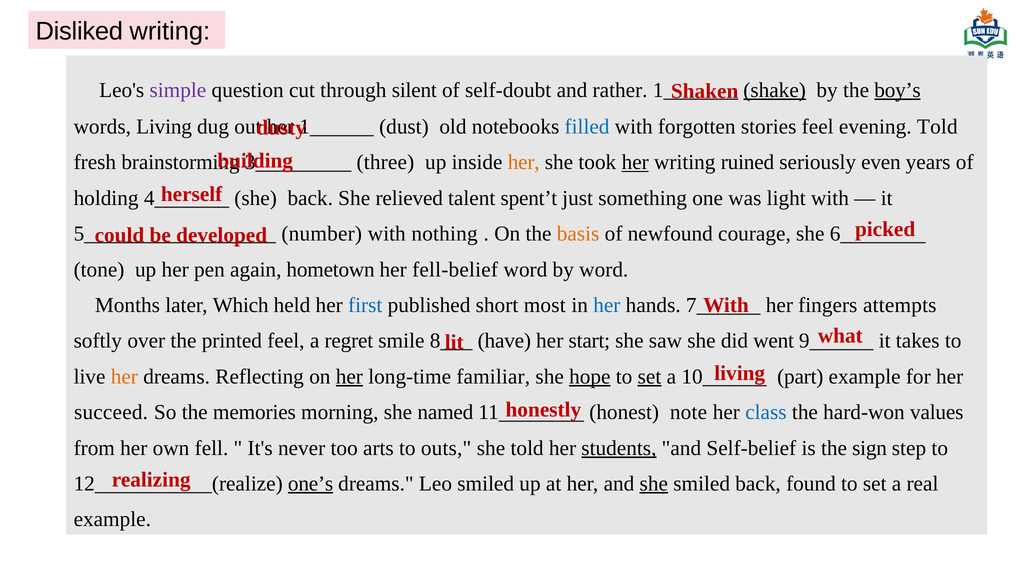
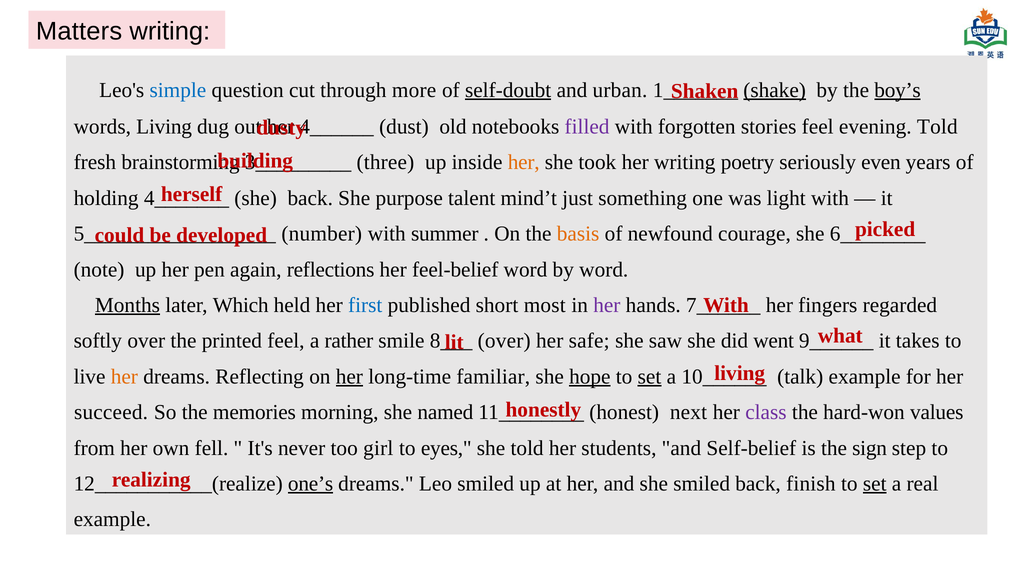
Disliked: Disliked -> Matters (79, 32)
simple colour: purple -> blue (178, 90)
silent: silent -> more (414, 90)
self‑doubt underline: none -> present (508, 90)
rather: rather -> urban (620, 90)
1______: 1______ -> 4______ (337, 127)
filled colour: blue -> purple (587, 127)
her underline: present -> none (635, 162)
ruined: ruined -> poetry (747, 162)
relieved: relieved -> purpose (409, 198)
spent’t: spent’t -> mind’t (529, 198)
nothing: nothing -> summer (445, 234)
tone: tone -> note (99, 269)
hometown: hometown -> reflections (331, 269)
fell‑belief: fell‑belief -> feel‑belief (455, 269)
Months underline: none -> present (127, 305)
her colour: blue -> purple (607, 305)
attempts: attempts -> regarded (900, 305)
regret: regret -> rather (349, 341)
have: have -> over (504, 341)
start: start -> safe (589, 341)
part: part -> talk (800, 376)
note: note -> next (688, 412)
class colour: blue -> purple (766, 412)
arts: arts -> girl (378, 448)
outs: outs -> eyes (446, 448)
students underline: present -> none (619, 448)
she underline: present -> none (654, 484)
found: found -> finish (811, 484)
set underline: none -> present (875, 484)
